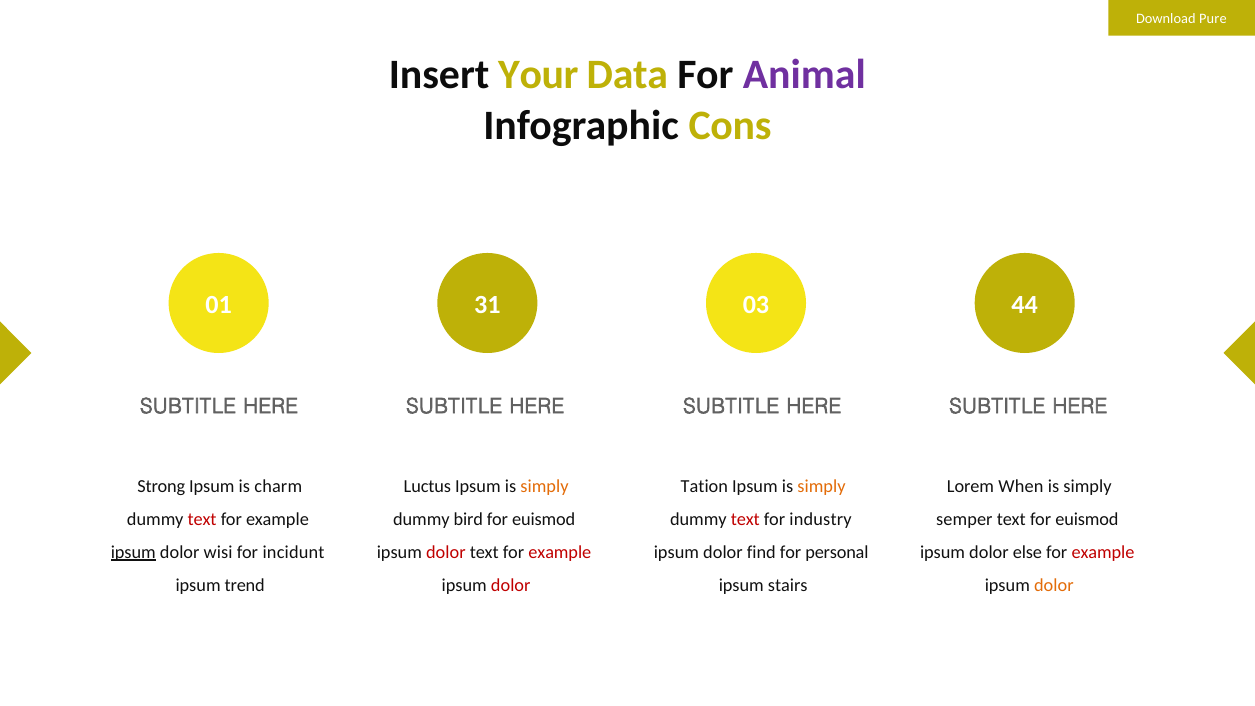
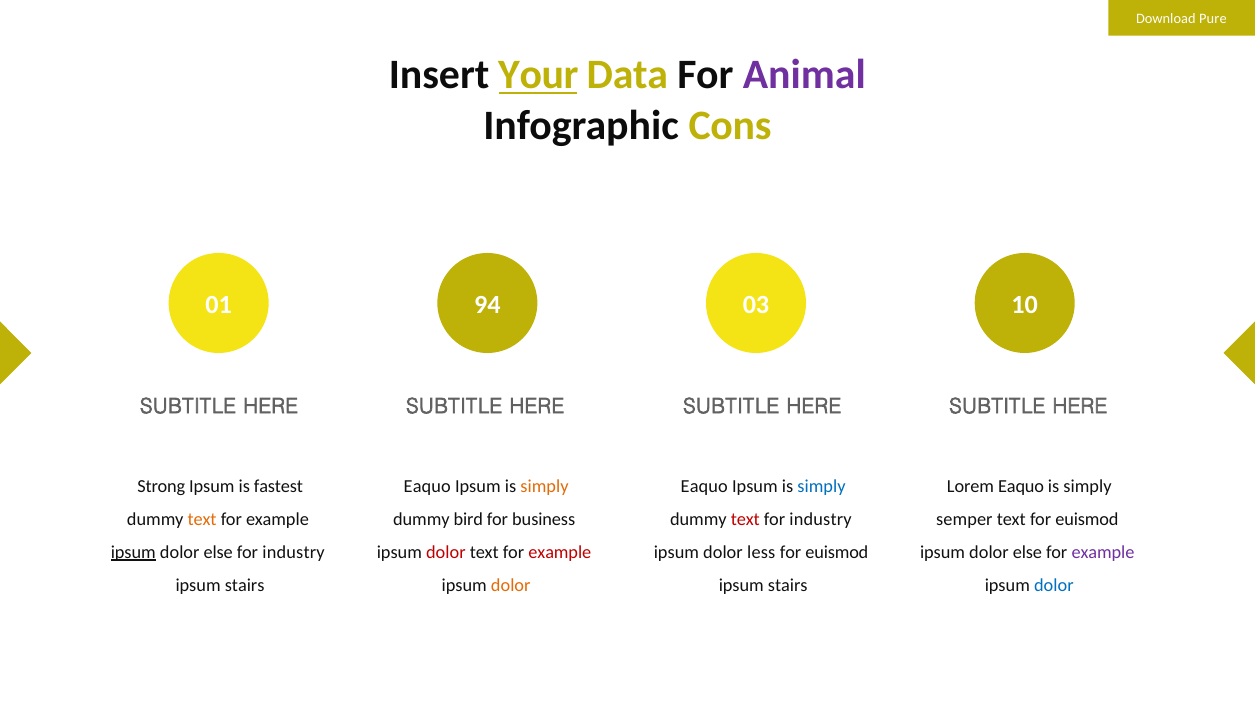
Your underline: none -> present (538, 75)
31: 31 -> 94 (487, 305)
44: 44 -> 10 (1025, 305)
charm: charm -> fastest (278, 486)
Luctus: Luctus -> Eaquo (427, 486)
Tation: Tation -> Eaquo (704, 486)
simply colour: orange -> blue (821, 486)
Lorem When: When -> Eaquo (1021, 486)
text colour: red -> orange (202, 519)
euismod: euismod -> business (544, 519)
wisi: wisi -> else (218, 552)
incidunt: incidunt -> industry (294, 552)
find: find -> less (761, 552)
personal: personal -> euismod (837, 552)
example colour: red -> purple (1103, 552)
trend: trend -> stairs (245, 585)
dolor colour: red -> orange (511, 585)
dolor colour: orange -> blue (1054, 585)
